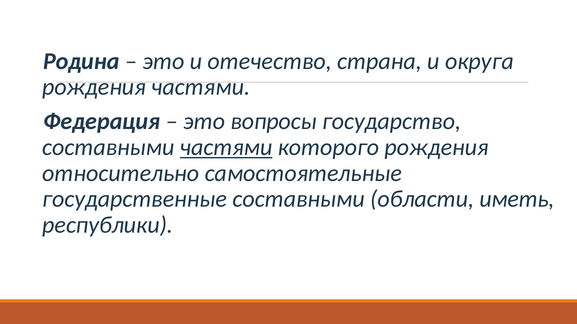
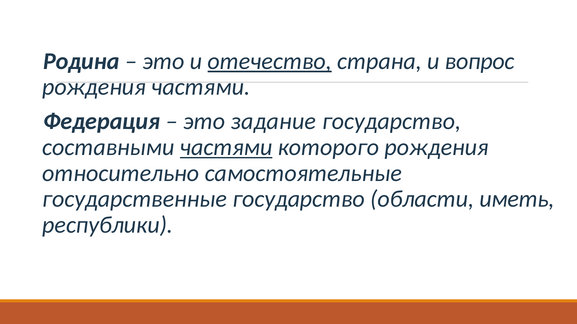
отечество underline: none -> present (270, 61)
округа: округа -> вопрос (480, 61)
вопросы: вопросы -> задание (273, 122)
государственные составными: составными -> государство (299, 199)
